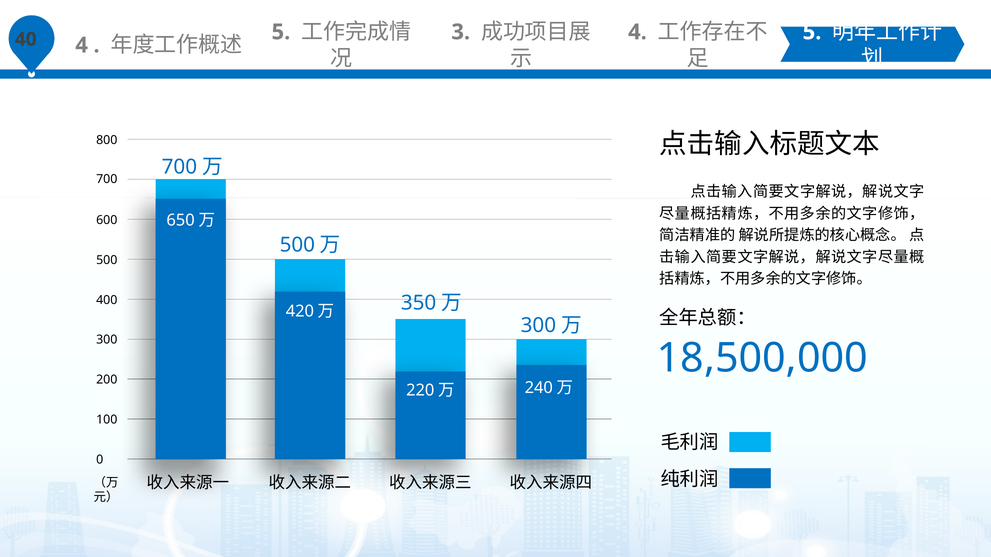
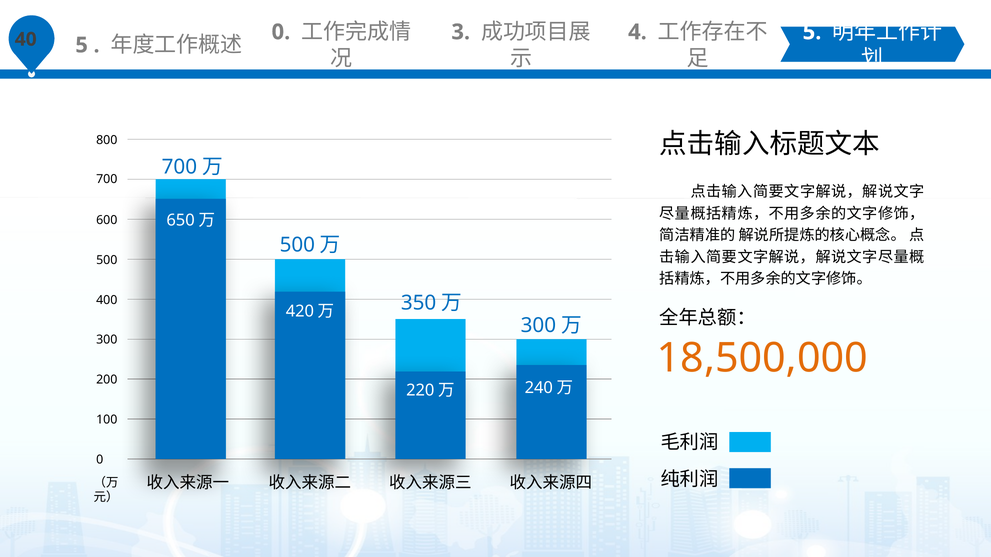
4: 4 -> 5 (82, 45)
5: 5 -> 0 (281, 32)
18,500,000 colour: blue -> orange (762, 359)
